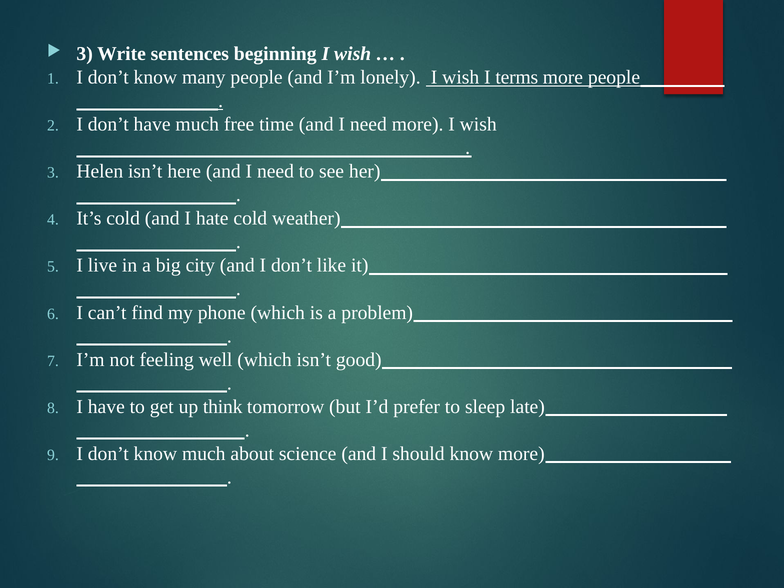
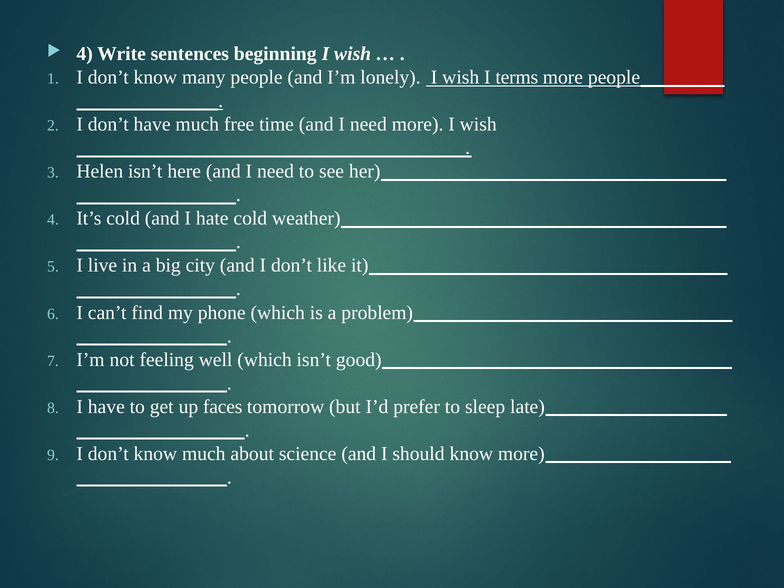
3: 3 -> 4 (85, 54)
think: think -> faces (223, 407)
